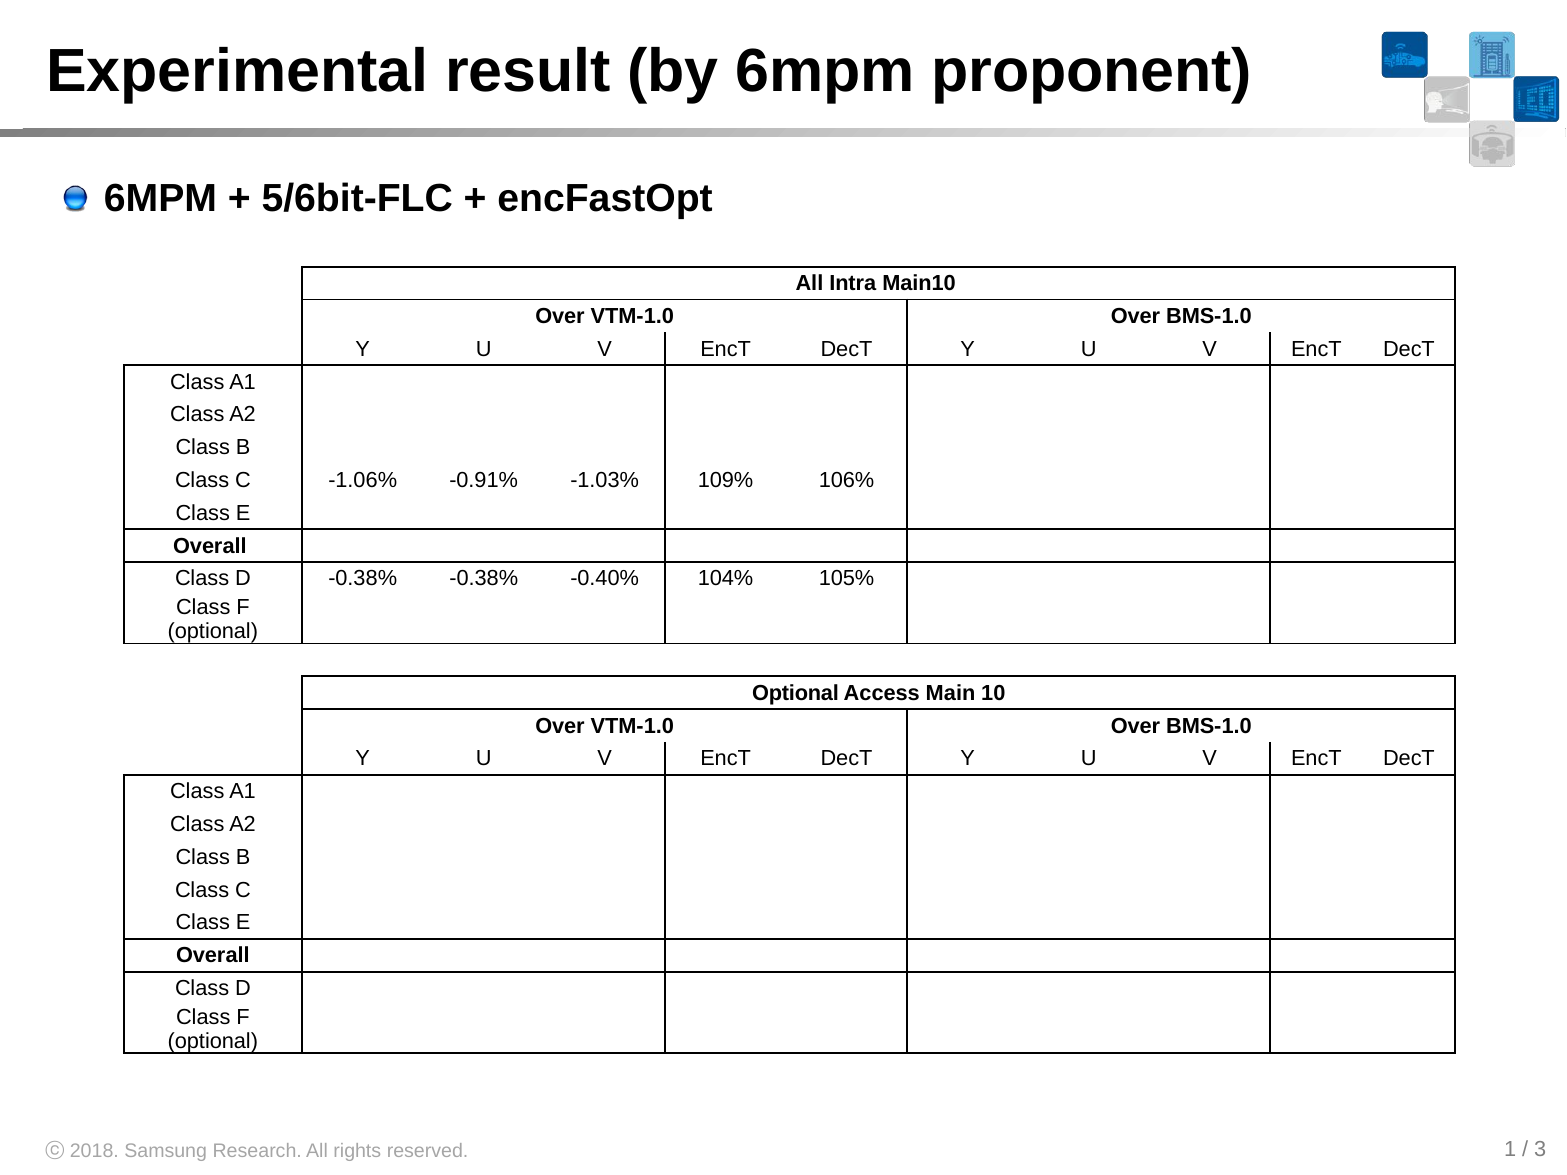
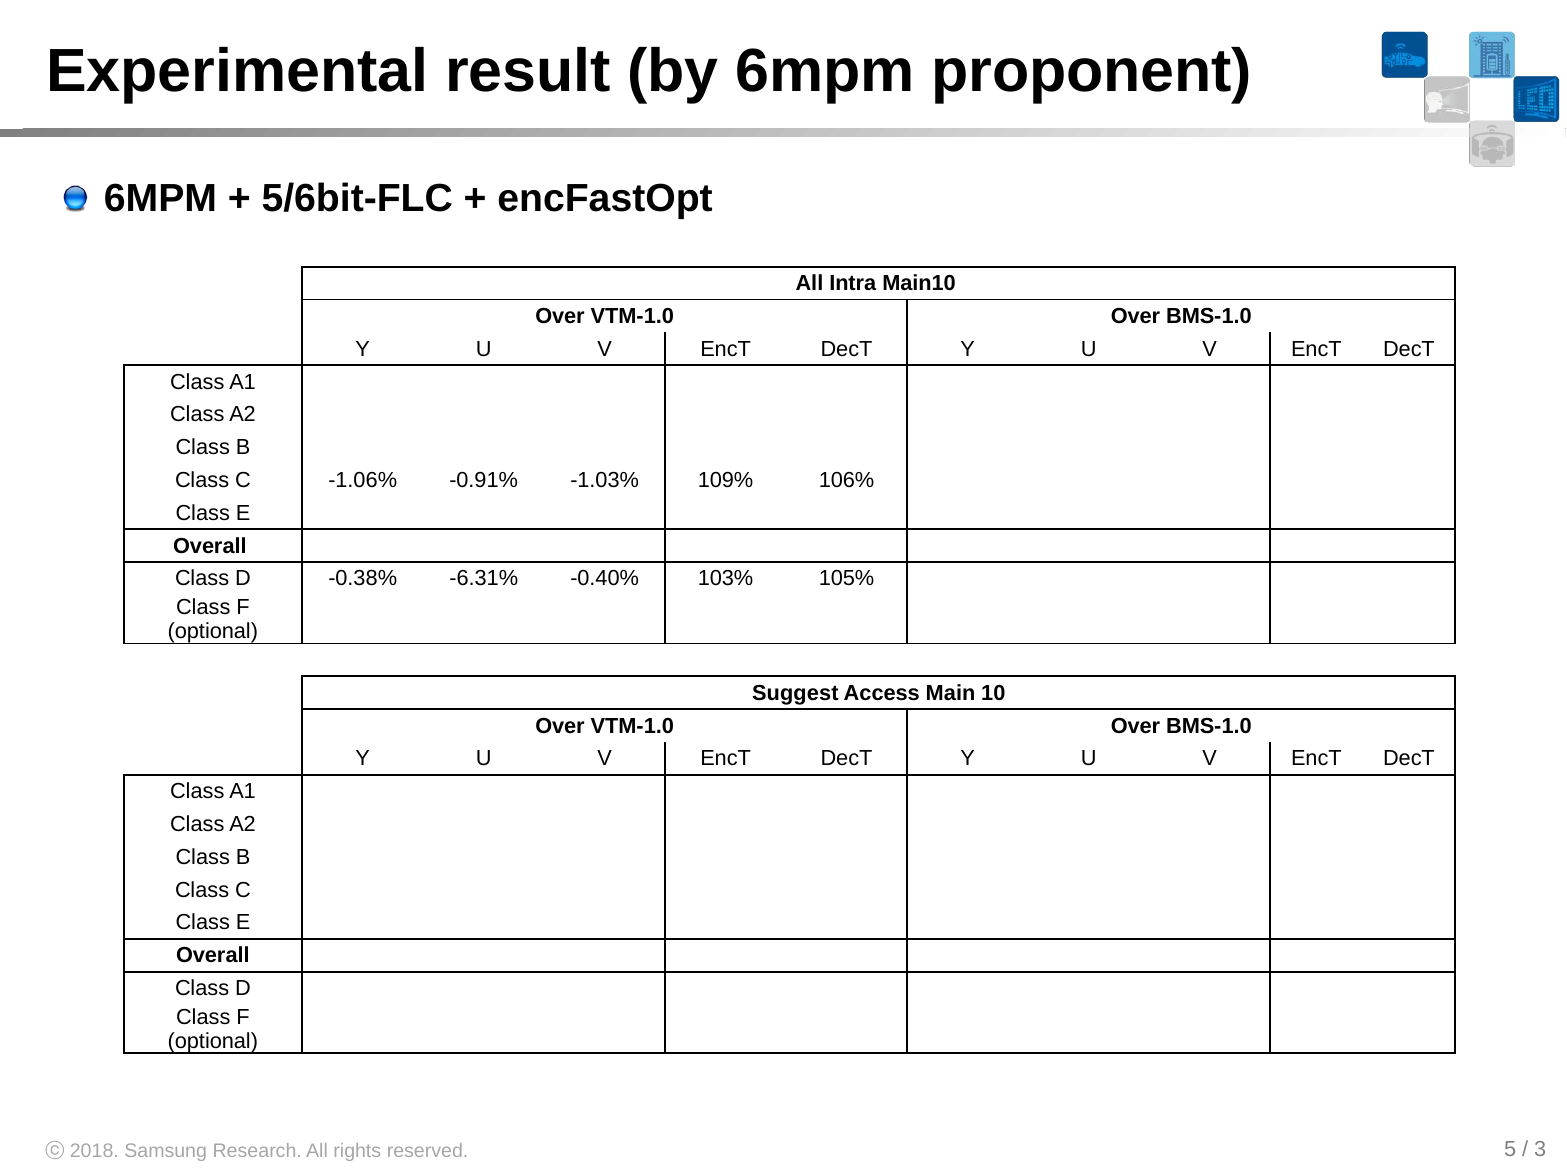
-0.38% -0.38%: -0.38% -> -6.31% (484, 579)
104%: 104% -> 103% (726, 579)
Optional: Optional -> Suggest (795, 693)
1: 1 -> 5 (1510, 1150)
